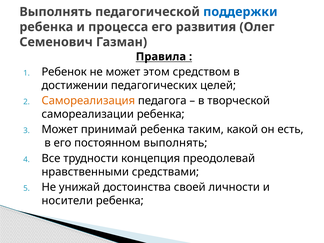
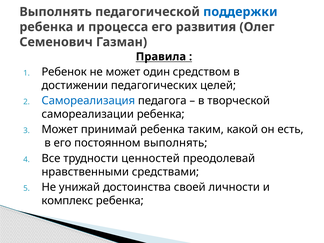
этом: этом -> один (157, 72)
Самореализация colour: orange -> blue (88, 101)
концепция: концепция -> ценностей (151, 158)
носители: носители -> комплекс (67, 201)
